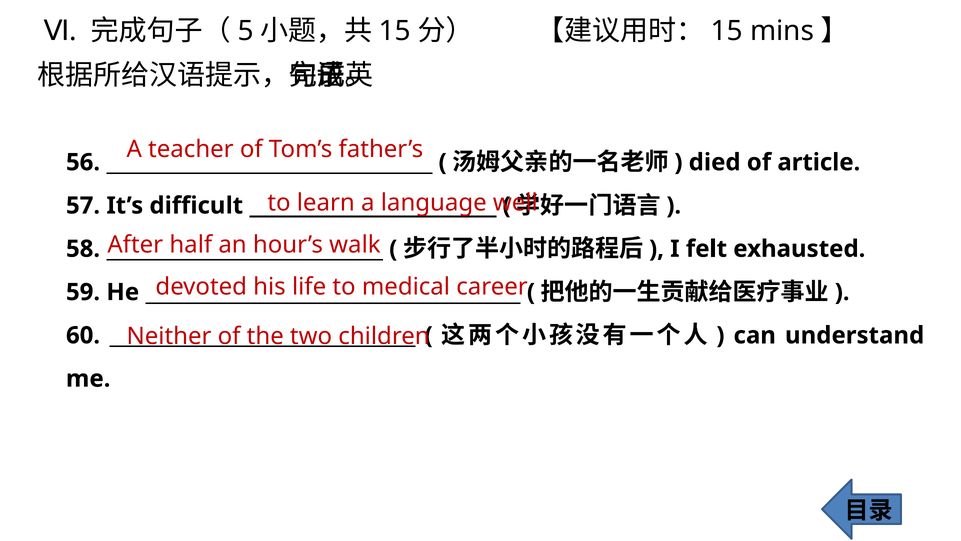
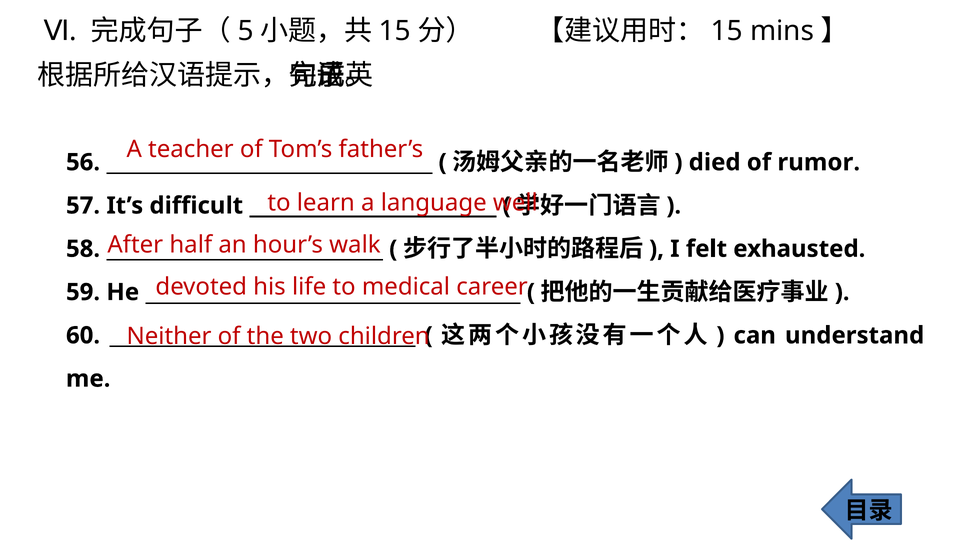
article: article -> rumor (819, 162)
